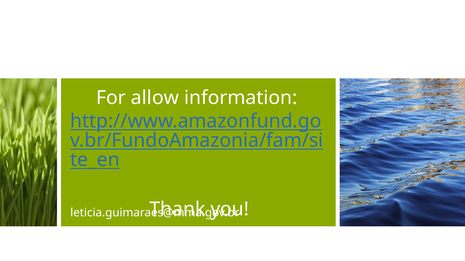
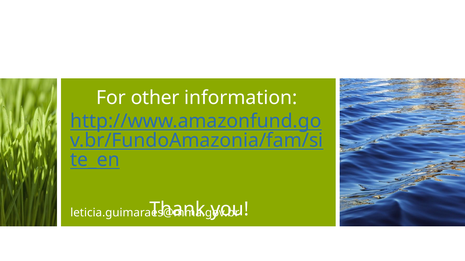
allow: allow -> other (155, 98)
